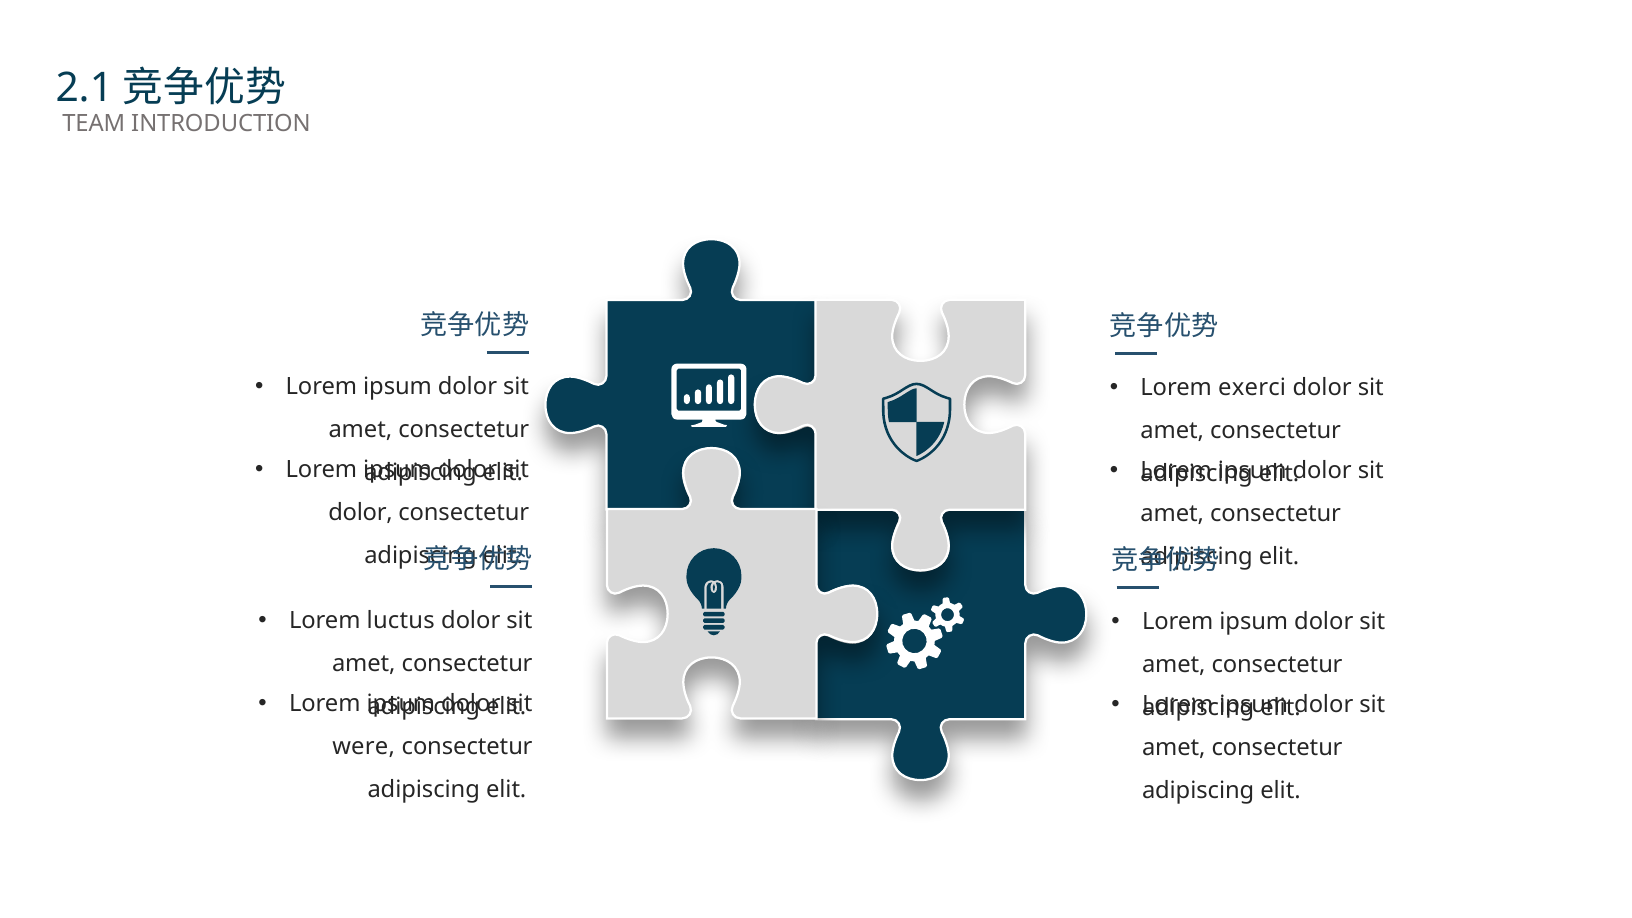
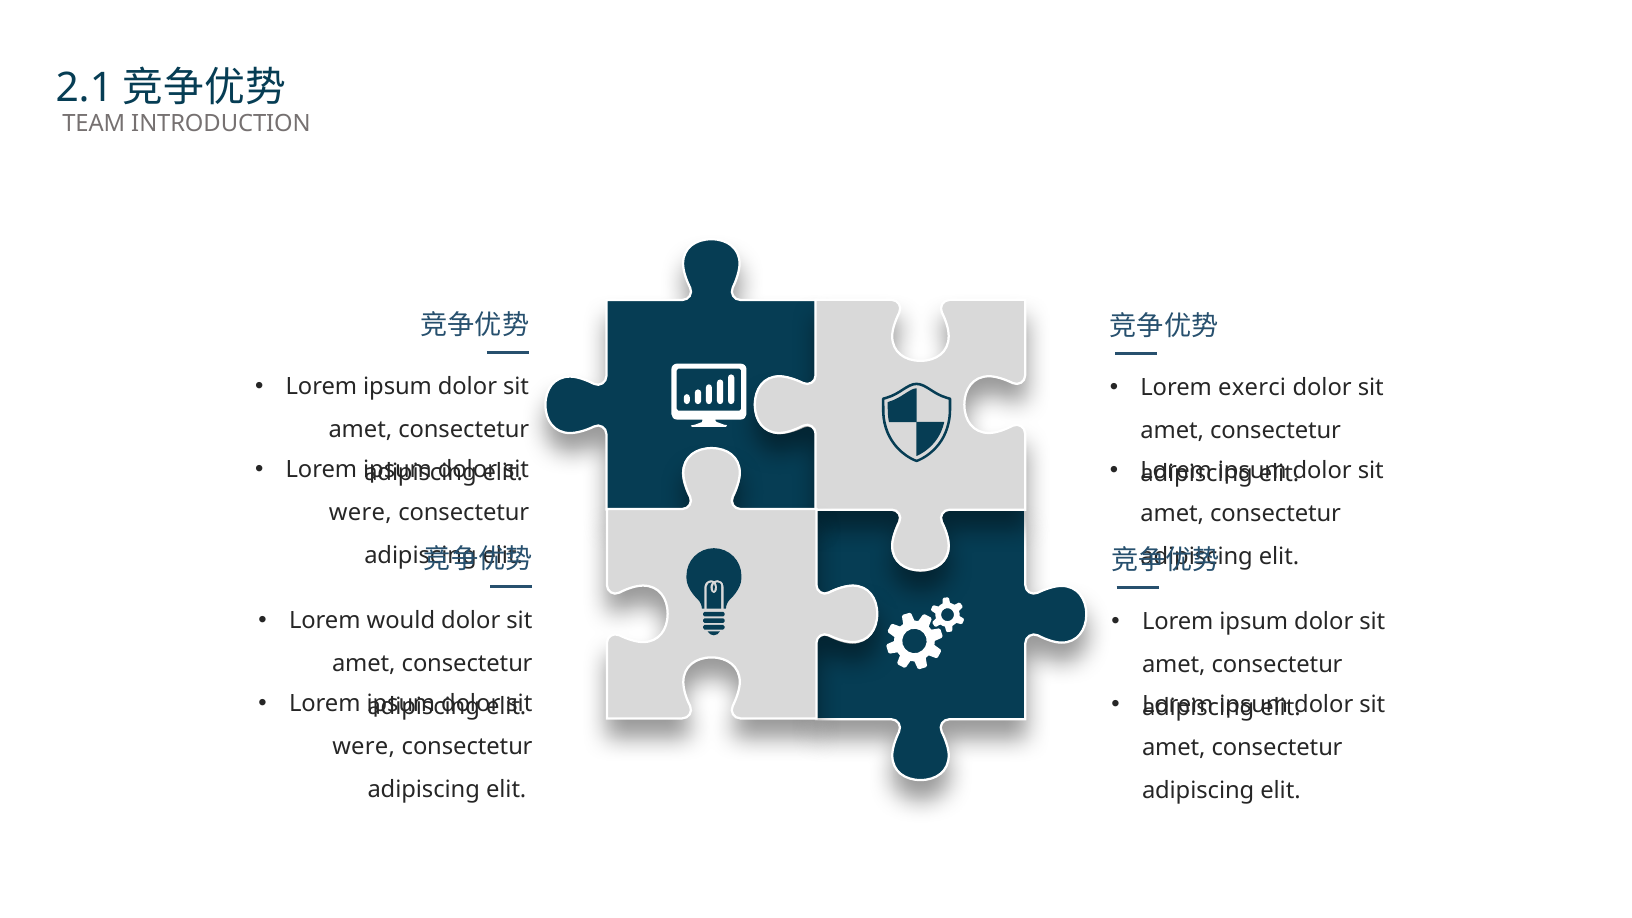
dolor: dolor -> were (360, 513)
luctus: luctus -> would (401, 621)
